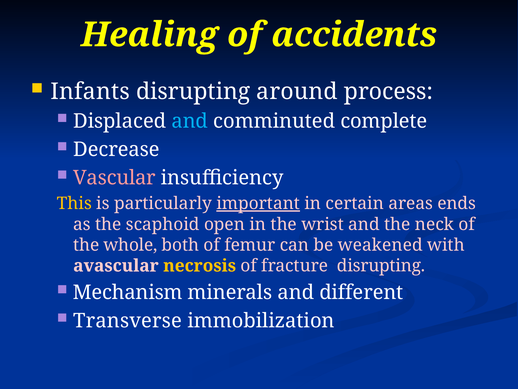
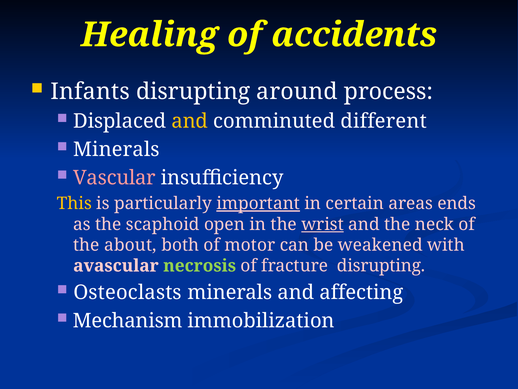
and colour: light blue -> yellow (190, 121)
complete: complete -> different (384, 121)
Decrease: Decrease -> Minerals (116, 149)
wrist underline: none -> present (323, 224)
whole: whole -> about (130, 245)
femur: femur -> motor (250, 245)
necrosis colour: yellow -> light green (200, 265)
Mechanism: Mechanism -> Osteoclasts (128, 292)
different: different -> affecting (361, 292)
Transverse: Transverse -> Mechanism (128, 320)
